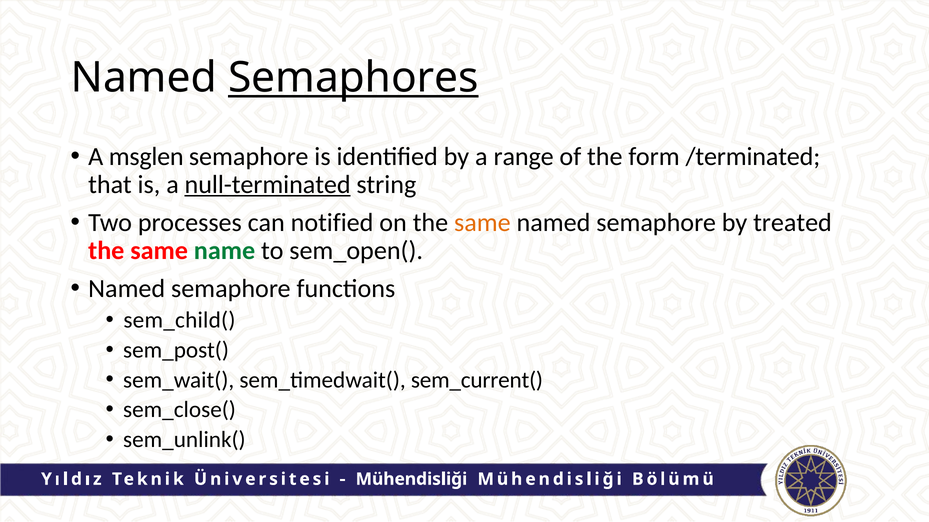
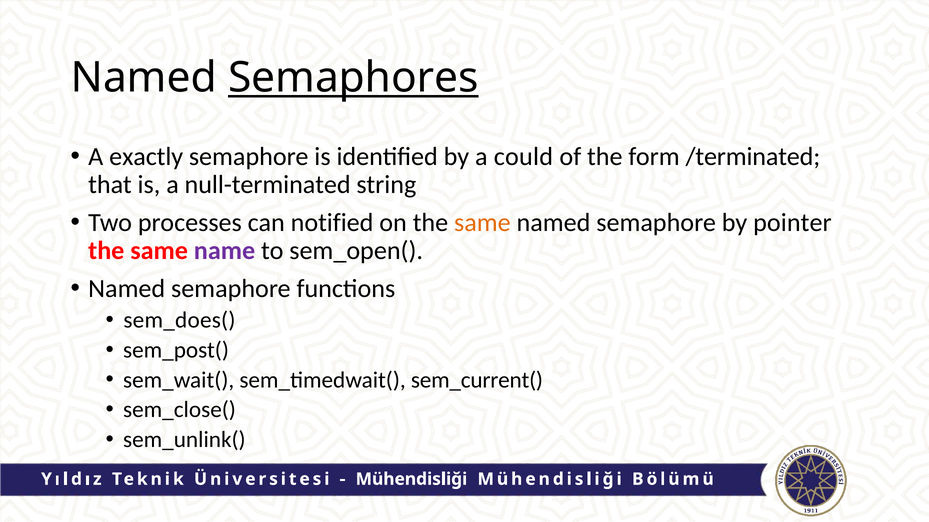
msglen: msglen -> exactly (146, 157)
range: range -> could (523, 157)
null-terminated underline: present -> none (268, 185)
treated: treated -> pointer (792, 223)
name colour: green -> purple (225, 251)
sem_child(: sem_child( -> sem_does( (179, 320)
